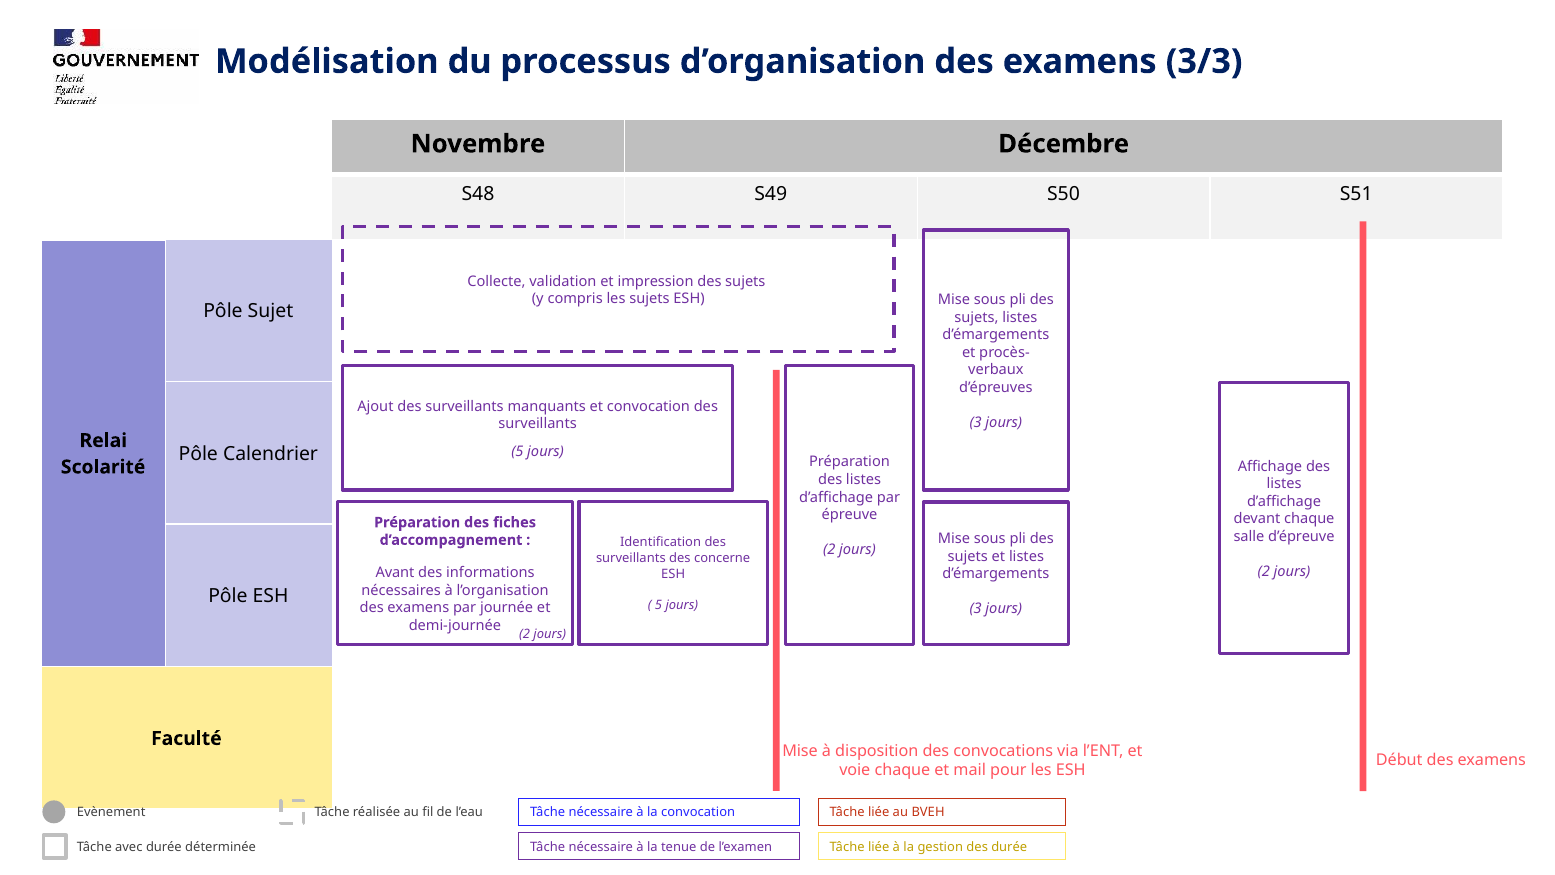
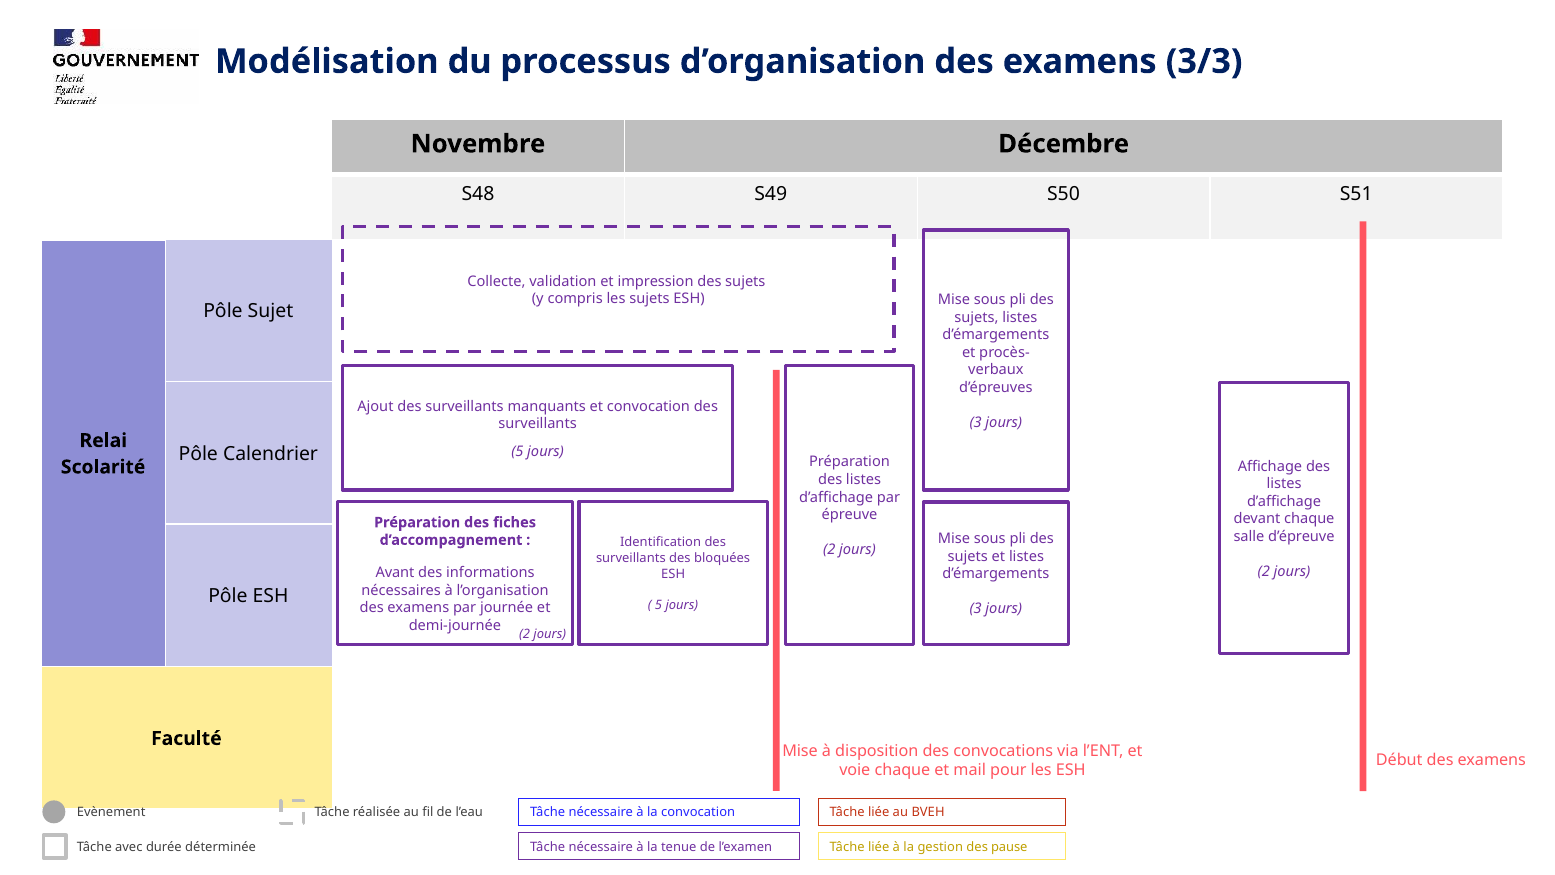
concerne: concerne -> bloquées (722, 558)
des durée: durée -> pause (1009, 847)
